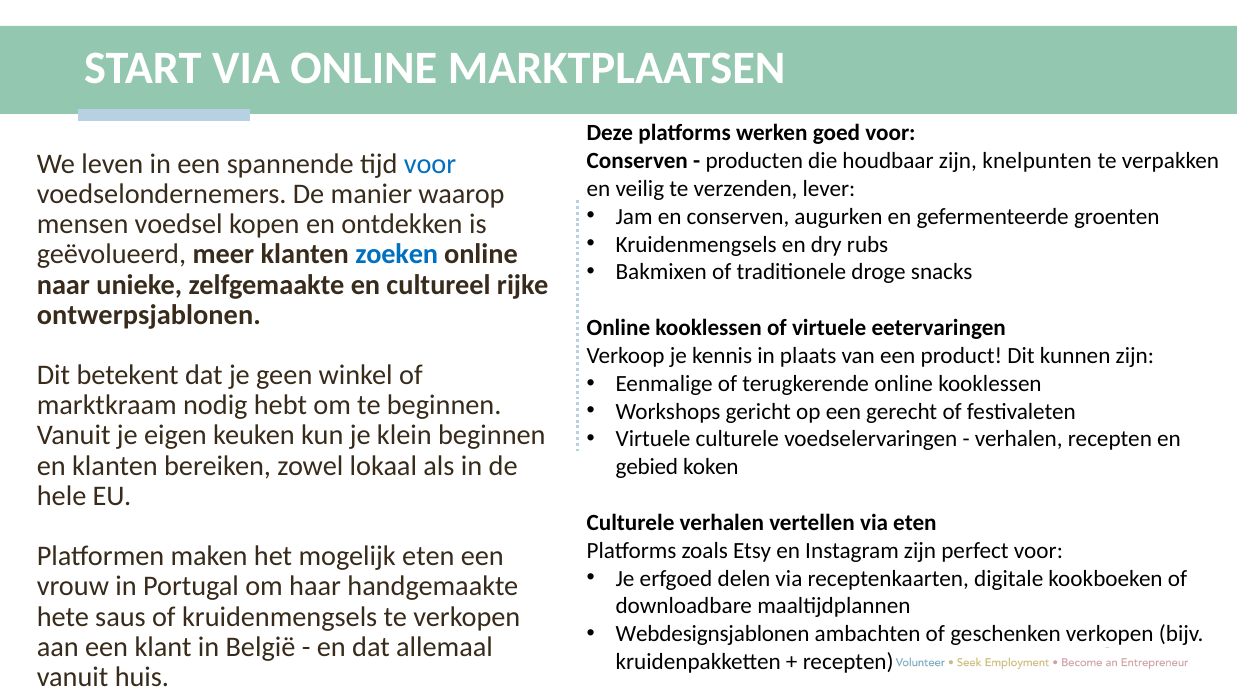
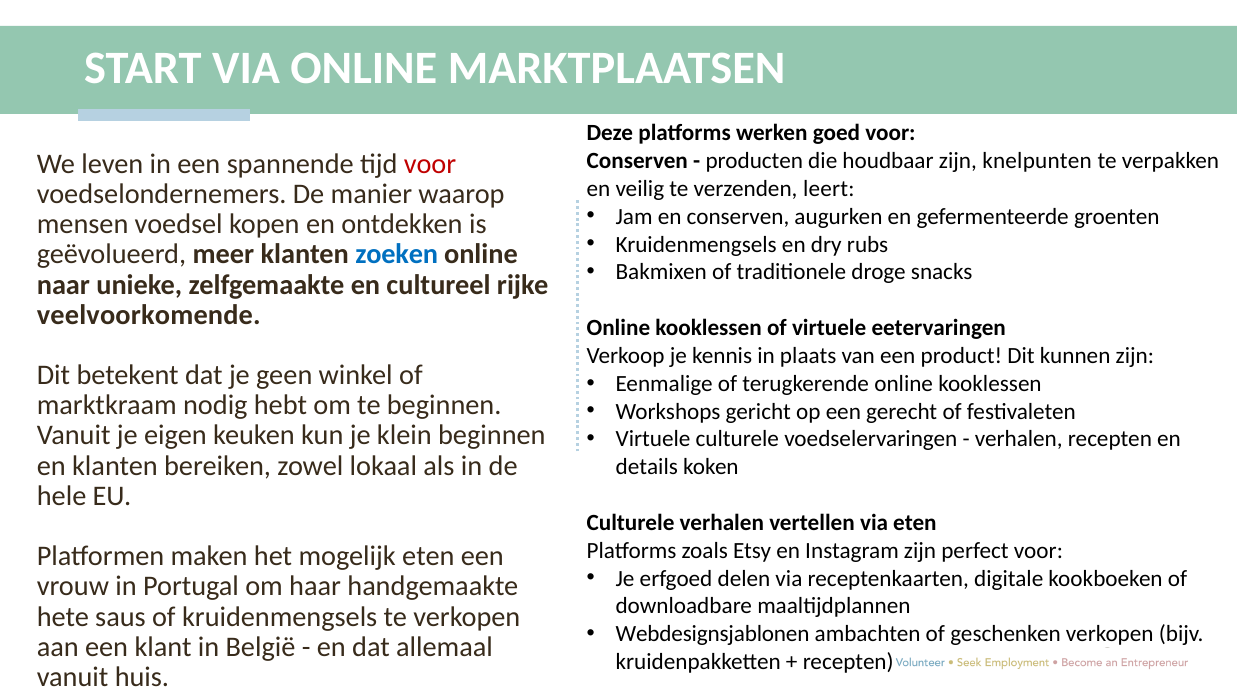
voor colour: blue -> red (430, 164)
lever: lever -> leert (829, 189)
ontwerpsjablonen: ontwerpsjablonen -> veelvoorkomende (149, 315)
gebied: gebied -> details (647, 467)
